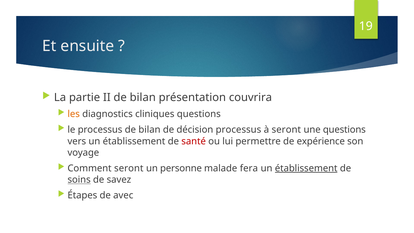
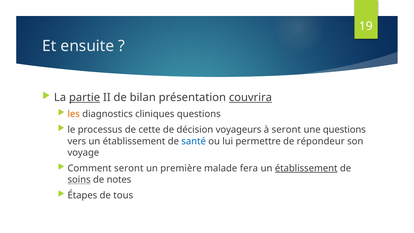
partie underline: none -> present (85, 97)
couvrira underline: none -> present (250, 97)
processus de bilan: bilan -> cette (149, 130)
décision processus: processus -> voyageurs (239, 130)
santé colour: red -> blue (194, 141)
expérience: expérience -> répondeur (321, 141)
personne: personne -> première (181, 168)
savez: savez -> notes (119, 180)
avec: avec -> tous (123, 195)
